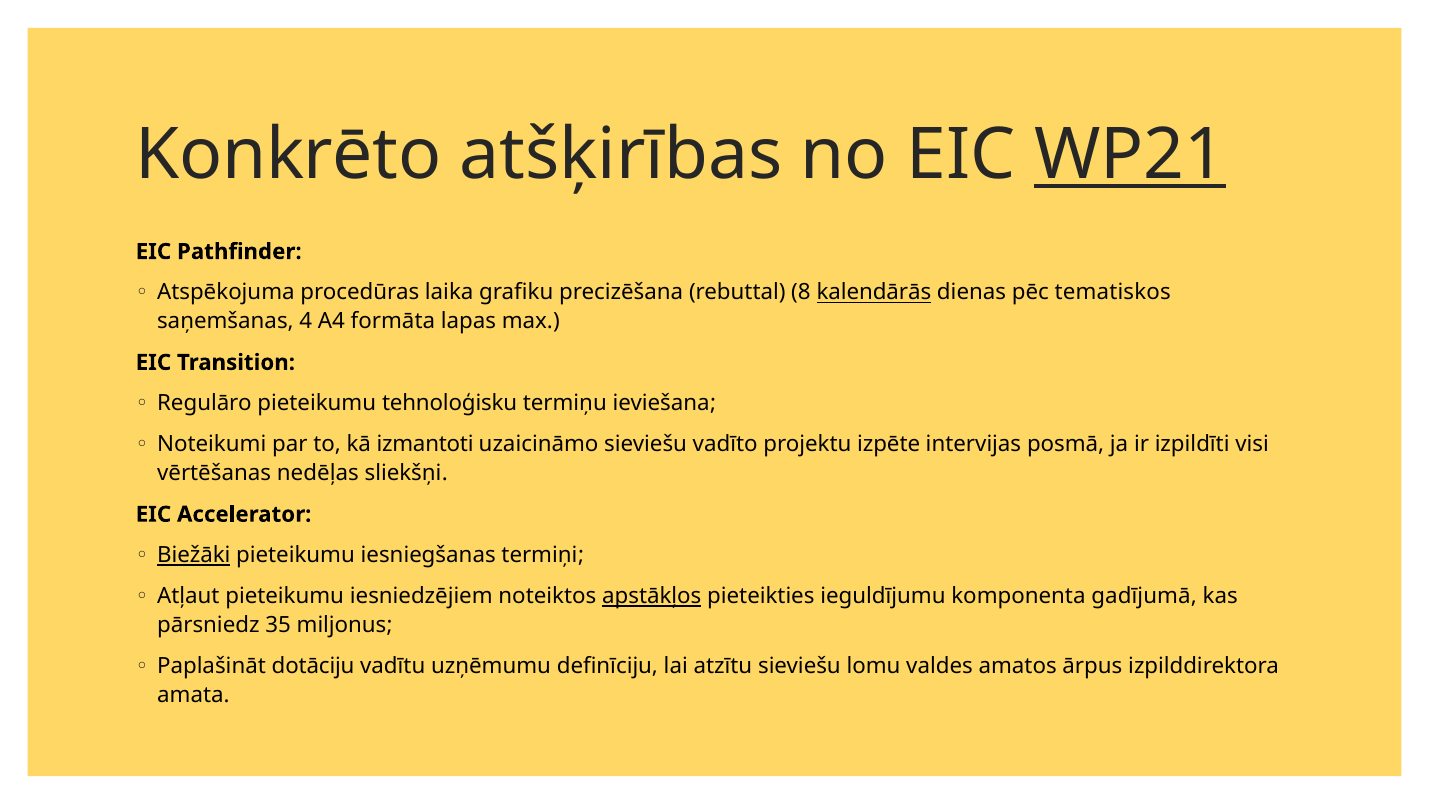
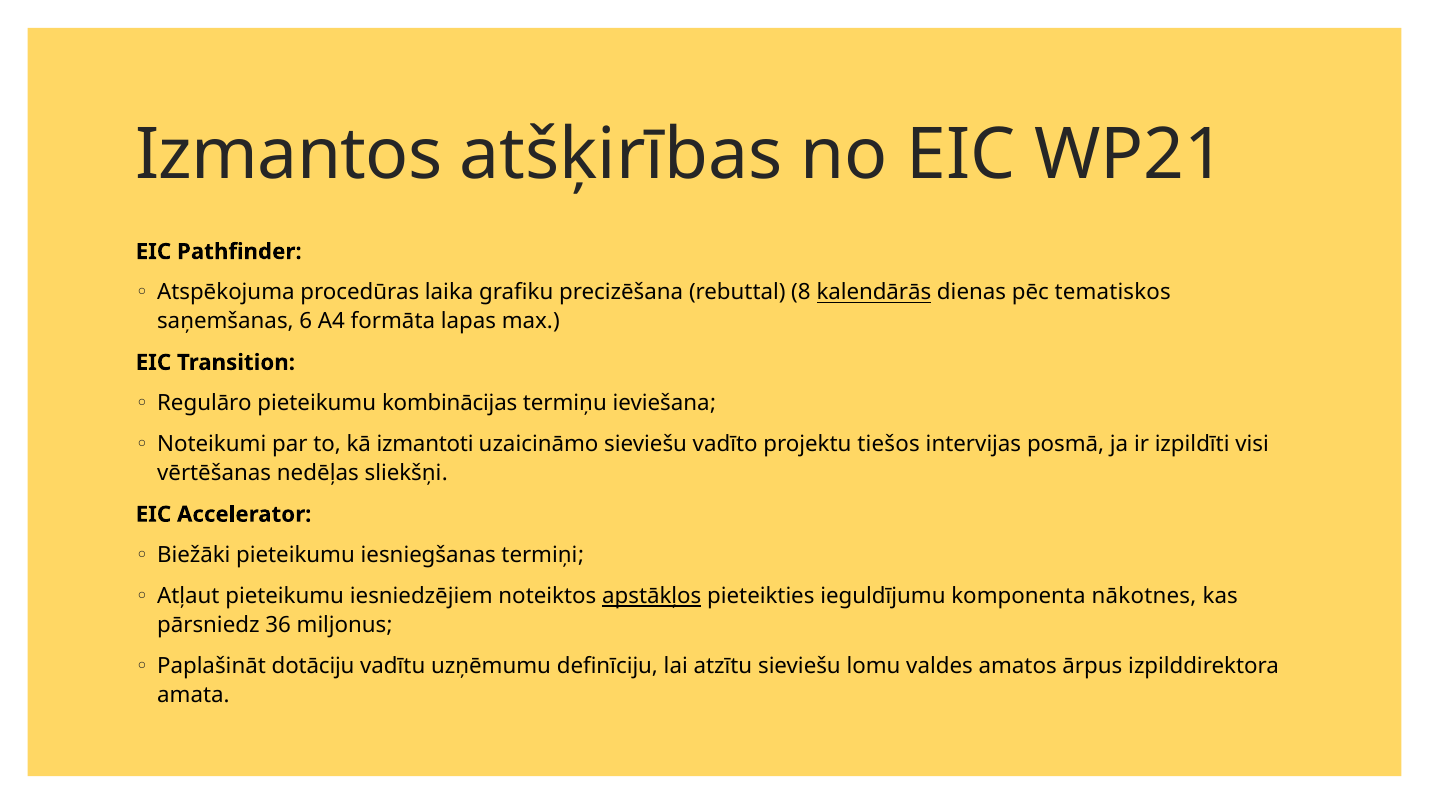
Konkrēto: Konkrēto -> Izmantos (289, 155)
WP21 underline: present -> none (1130, 155)
4: 4 -> 6 (306, 321)
tehnoloģisku: tehnoloģisku -> kombinācijas (450, 403)
izpēte: izpēte -> tiešos (888, 444)
Biežāki underline: present -> none (194, 555)
gadījumā: gadījumā -> nākotnes (1144, 596)
35: 35 -> 36 (278, 625)
